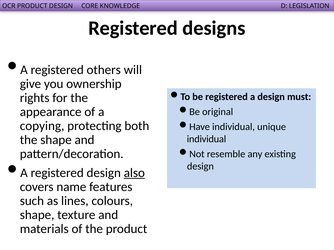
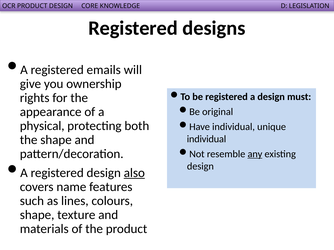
others: others -> emails (104, 70)
copying: copying -> physical (42, 126)
any underline: none -> present (255, 154)
